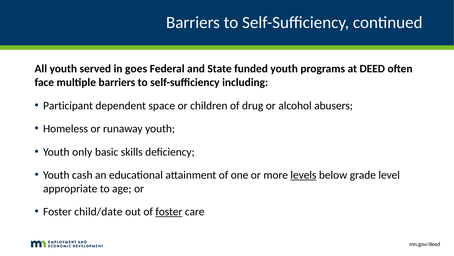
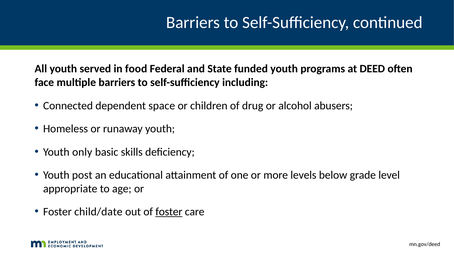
goes: goes -> food (136, 69)
Participant: Participant -> Connected (68, 105)
cash: cash -> post (82, 175)
levels underline: present -> none (303, 175)
